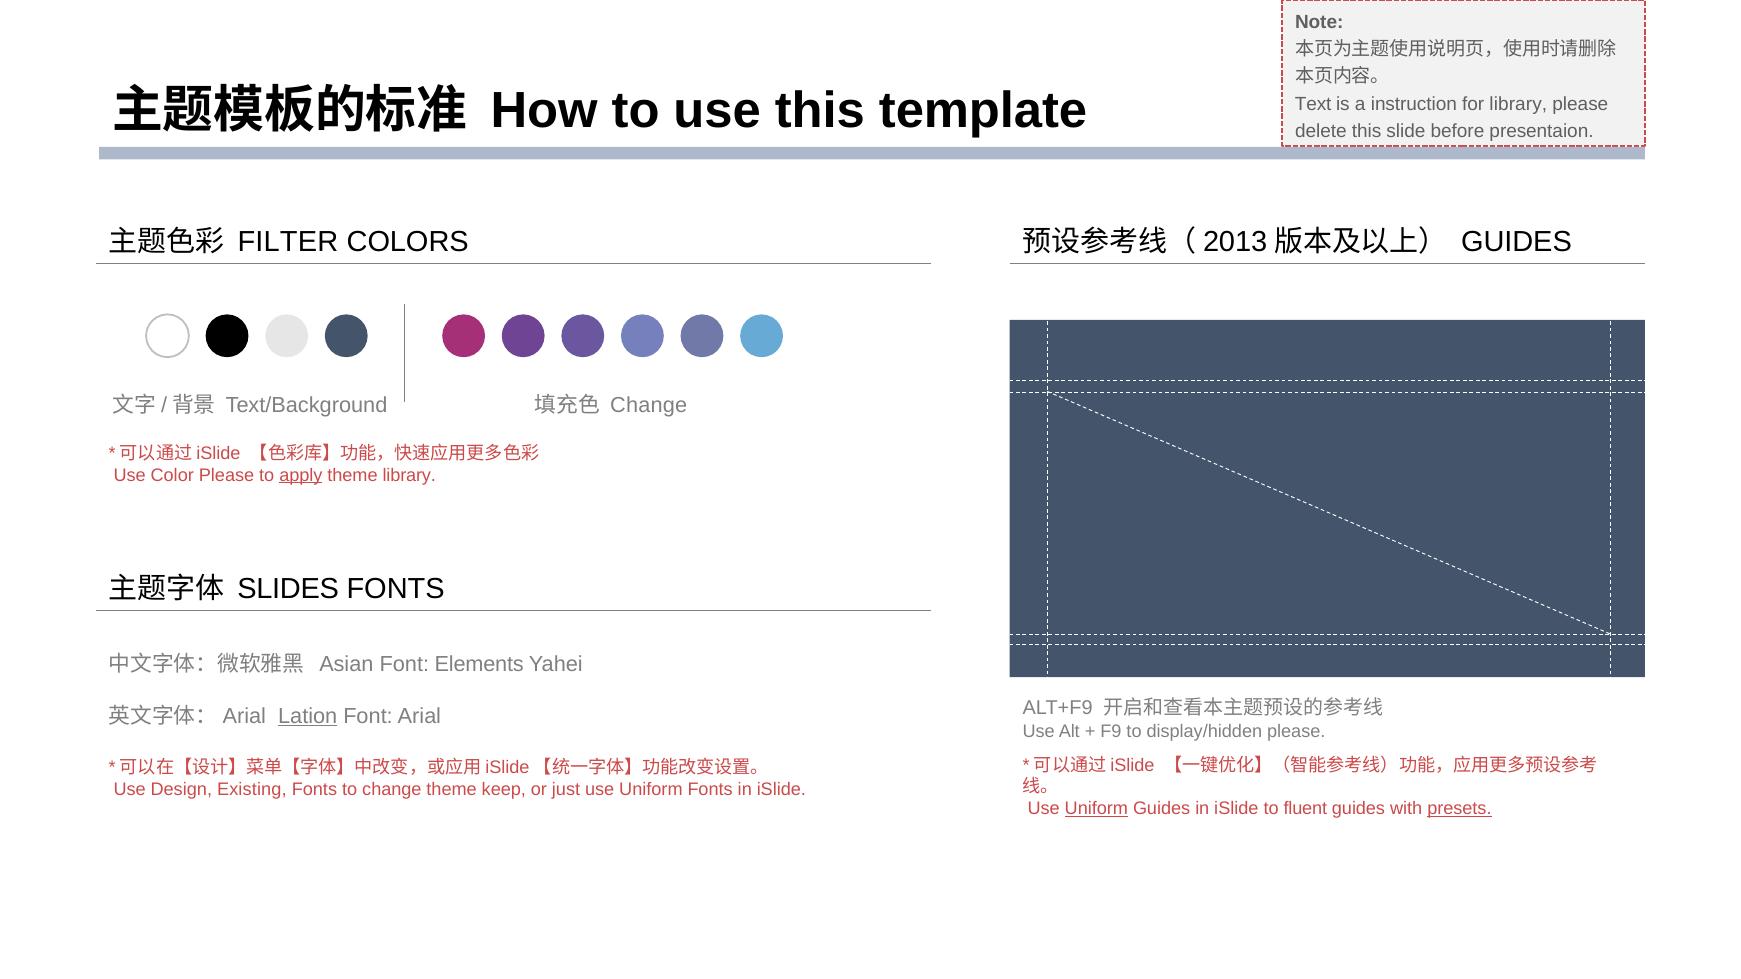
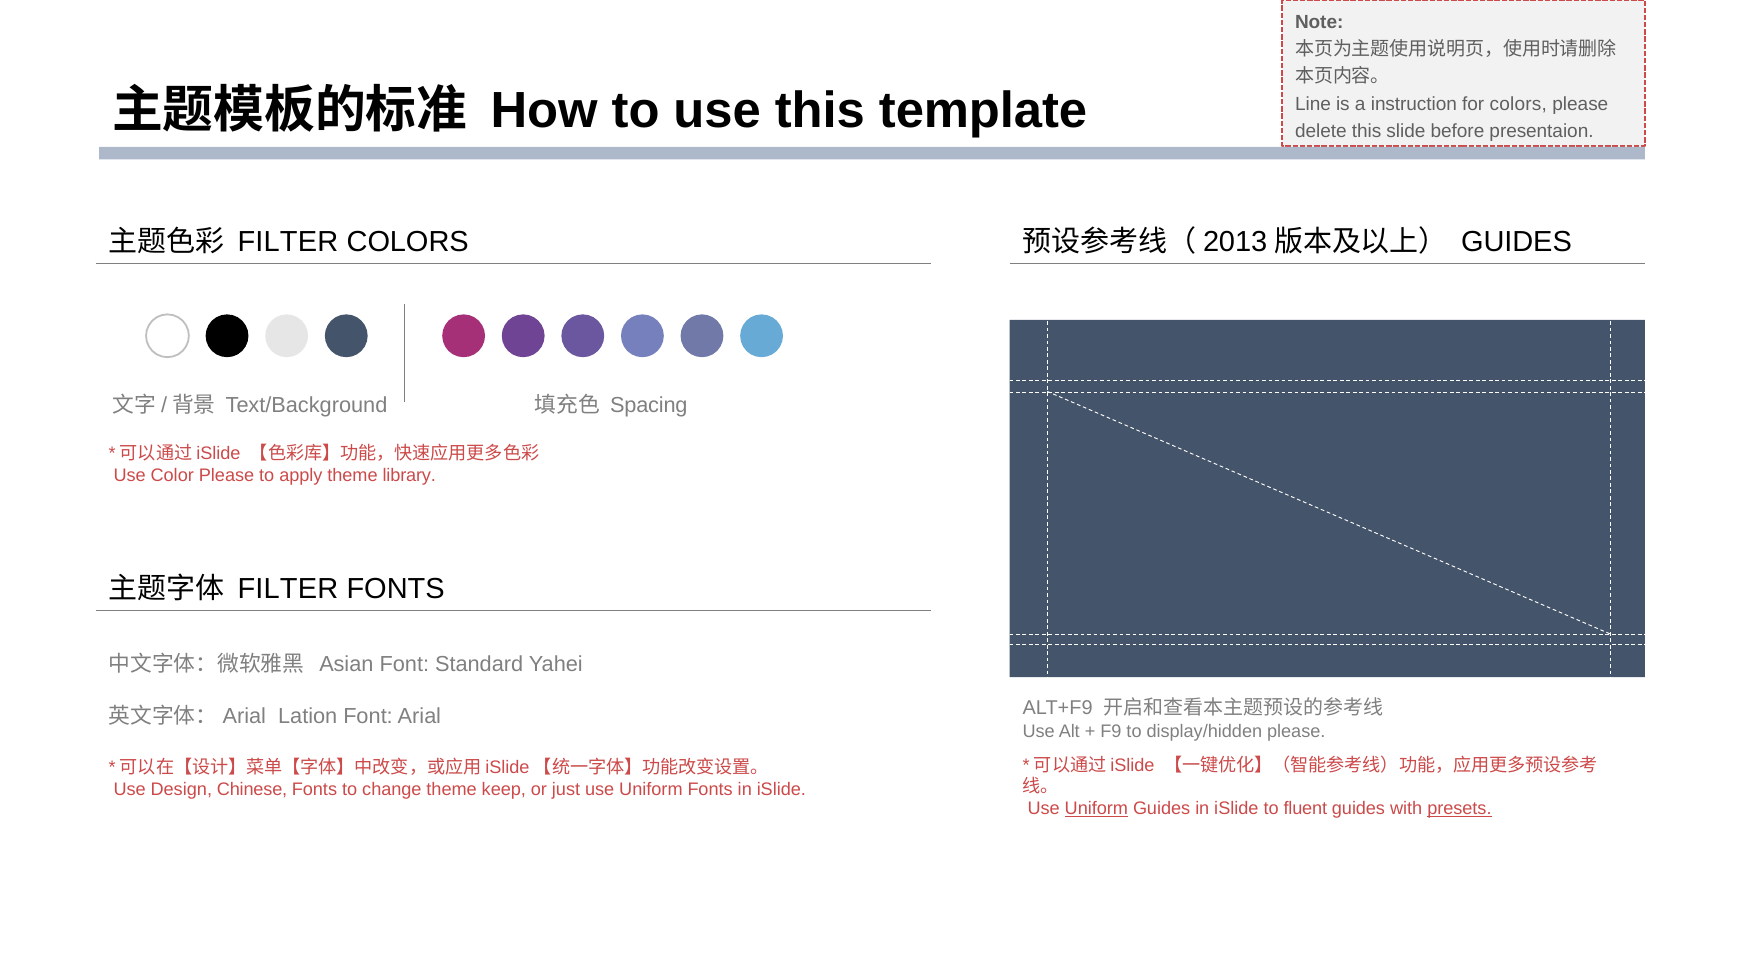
Text: Text -> Line (1313, 104)
for library: library -> colors (1518, 104)
Change: Change -> Spacing (649, 405)
apply underline: present -> none (301, 475)
SLIDES: SLIDES -> FILTER (288, 589)
Elements: Elements -> Standard (479, 664)
Lation underline: present -> none (308, 716)
Existing: Existing -> Chinese (252, 789)
